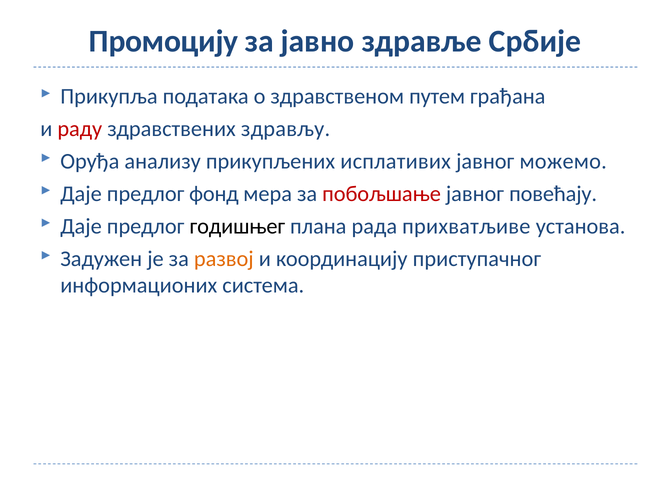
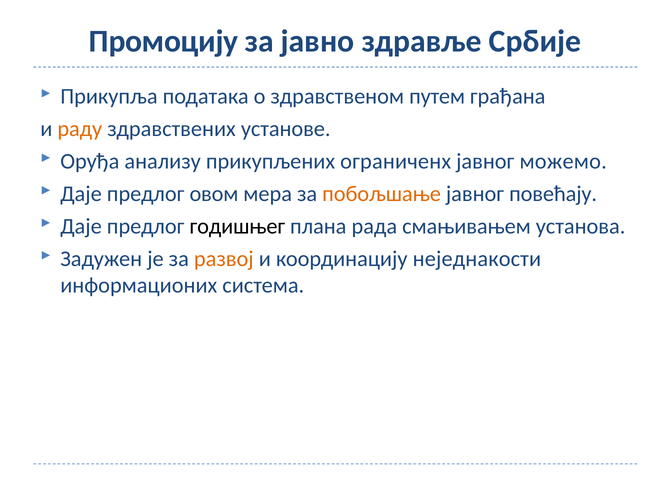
раду colour: red -> orange (80, 129)
здрављу: здрављу -> установе (286, 129)
исплативих: исплативих -> ограниченх (396, 162)
фонд: фонд -> овом (214, 194)
побољшање colour: red -> orange (382, 194)
прихватљиве: прихватљиве -> смањивањем (467, 226)
приступачног: приступачног -> неједнакости (477, 259)
